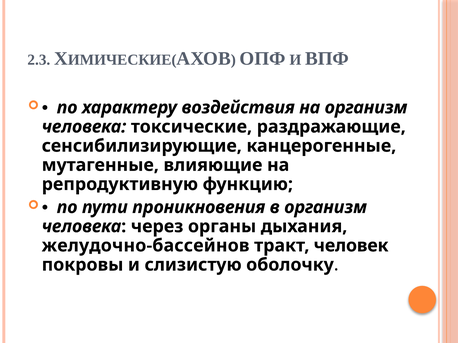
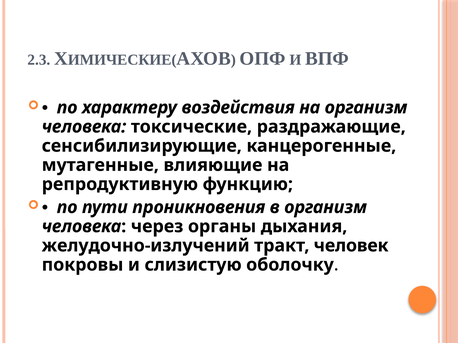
желудочно-бассейнов: желудочно-бассейнов -> желудочно-излучений (146, 246)
